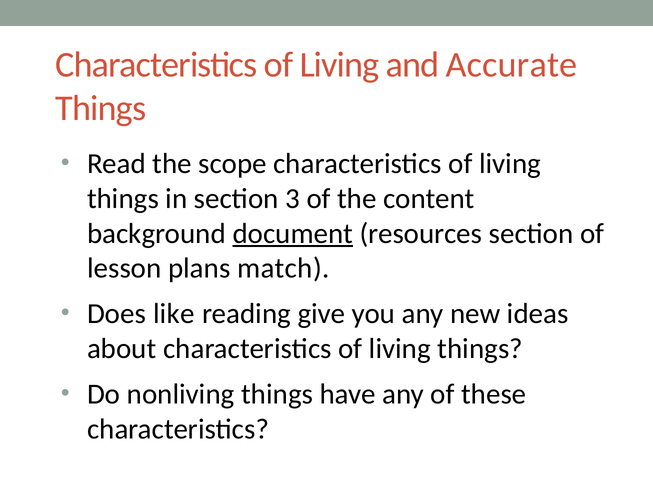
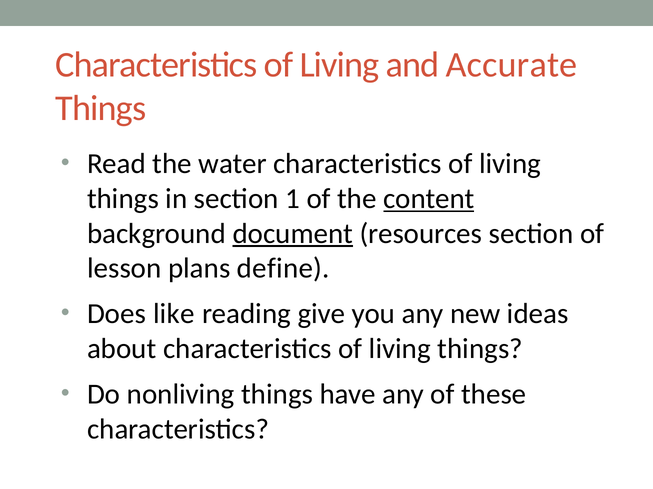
scope: scope -> water (233, 164)
3: 3 -> 1 (293, 199)
content underline: none -> present (429, 199)
match: match -> define (283, 269)
